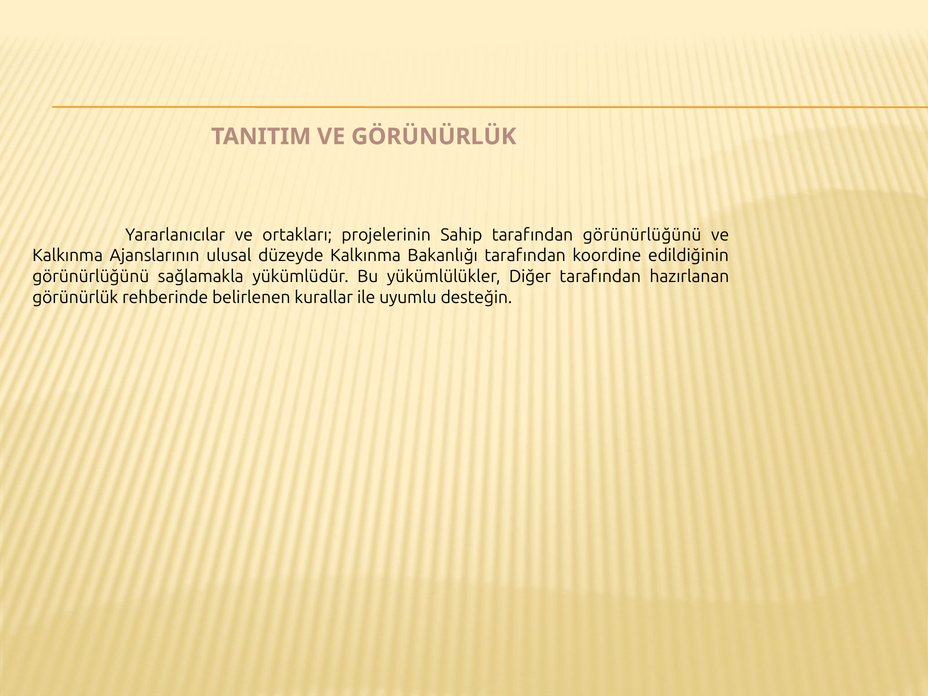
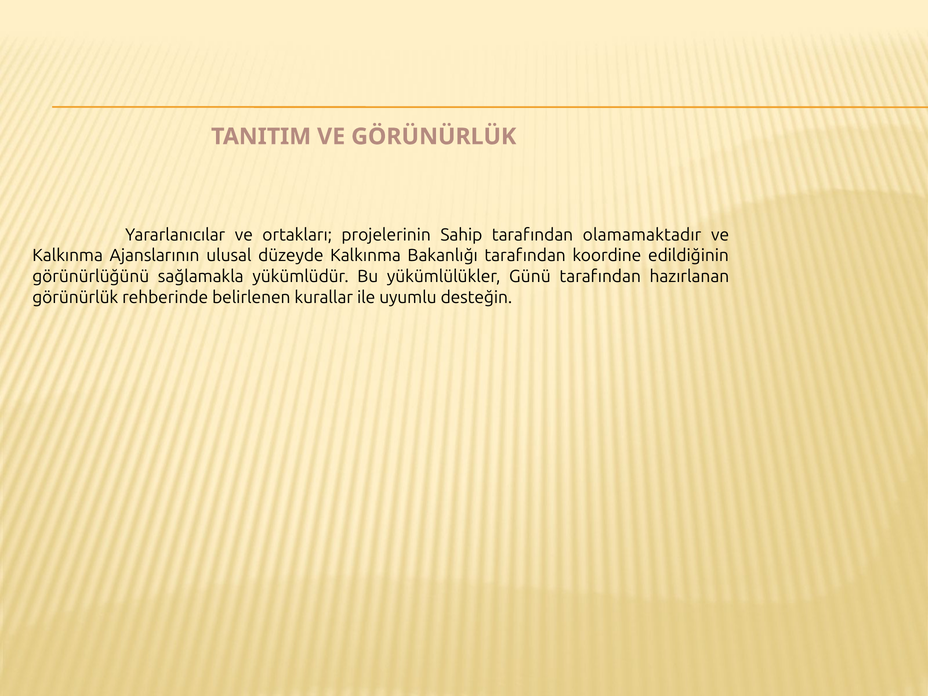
tarafından görünürlüğünü: görünürlüğünü -> olamamaktadır (642, 235)
Diğer: Diğer -> Günü (530, 277)
